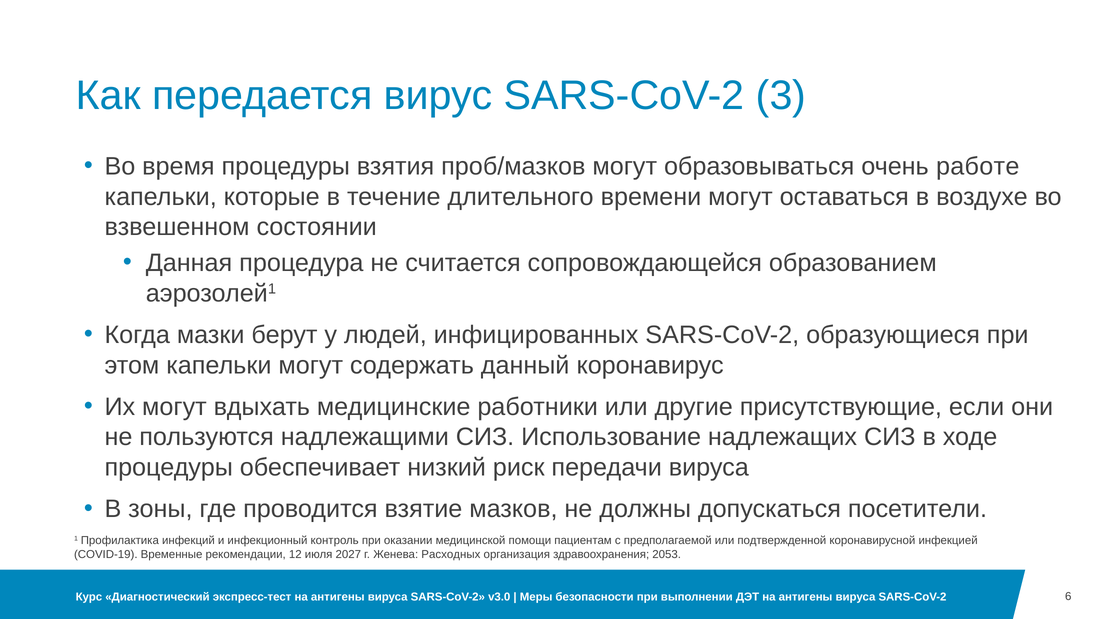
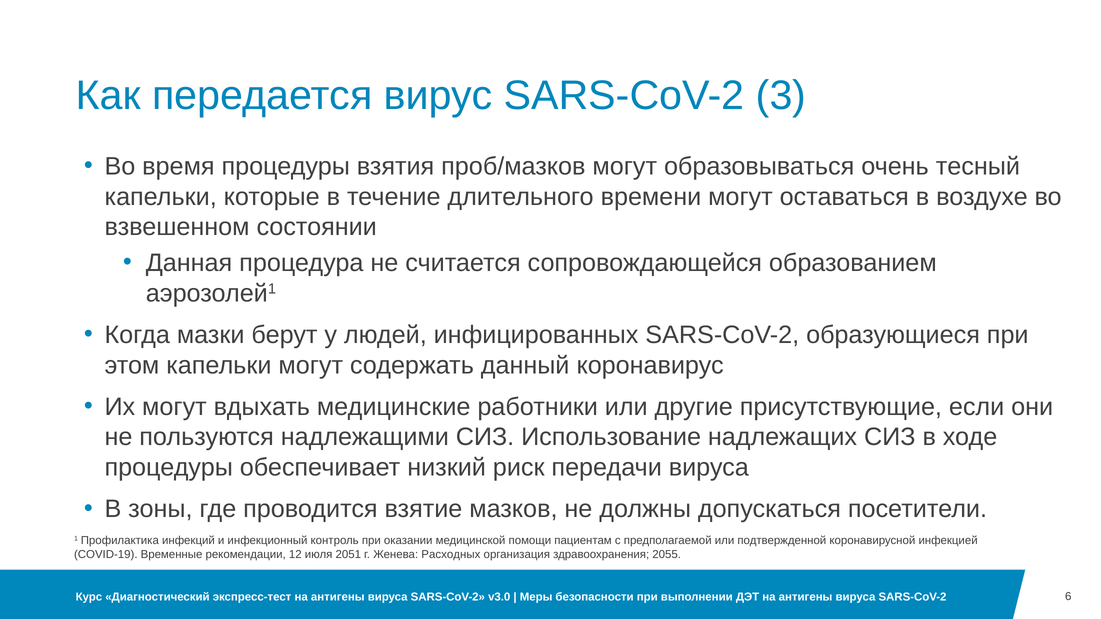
работе: работе -> тесный (978, 167)
2027: 2027 -> 2051 (348, 554)
2053: 2053 -> 2055 (667, 554)
